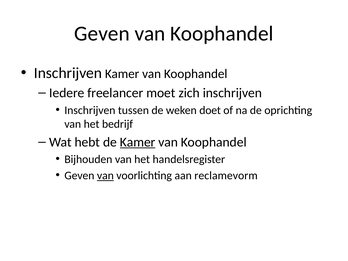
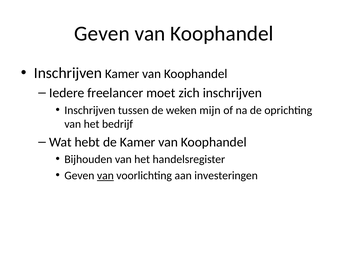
doet: doet -> mijn (210, 110)
Kamer underline: present -> none (138, 142)
reclamevorm: reclamevorm -> investeringen (226, 176)
